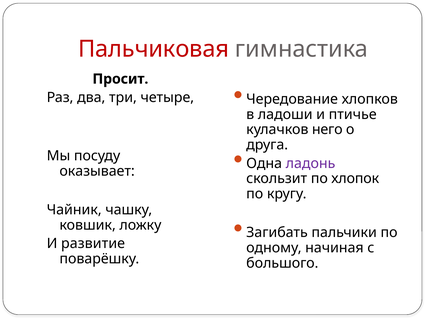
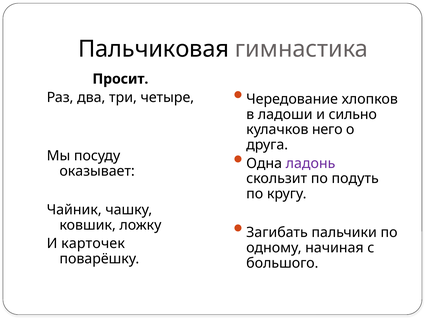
Пальчиковая colour: red -> black (154, 49)
птичье: птичье -> сильно (353, 114)
хлопок: хлопок -> подуть (355, 179)
развитие: развитие -> карточек (93, 243)
